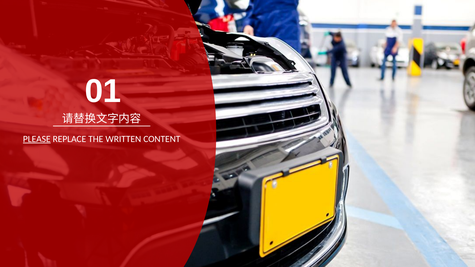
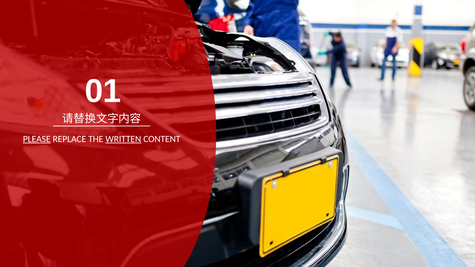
WRITTEN underline: none -> present (123, 139)
